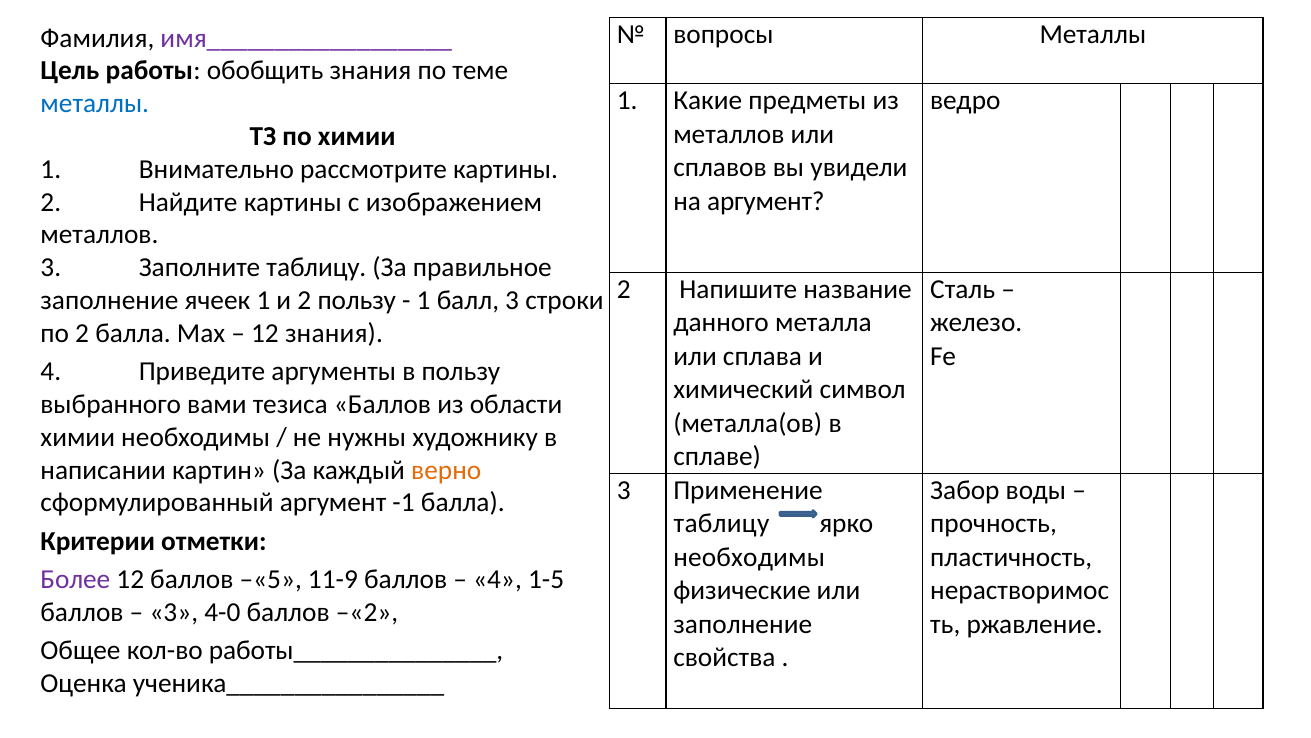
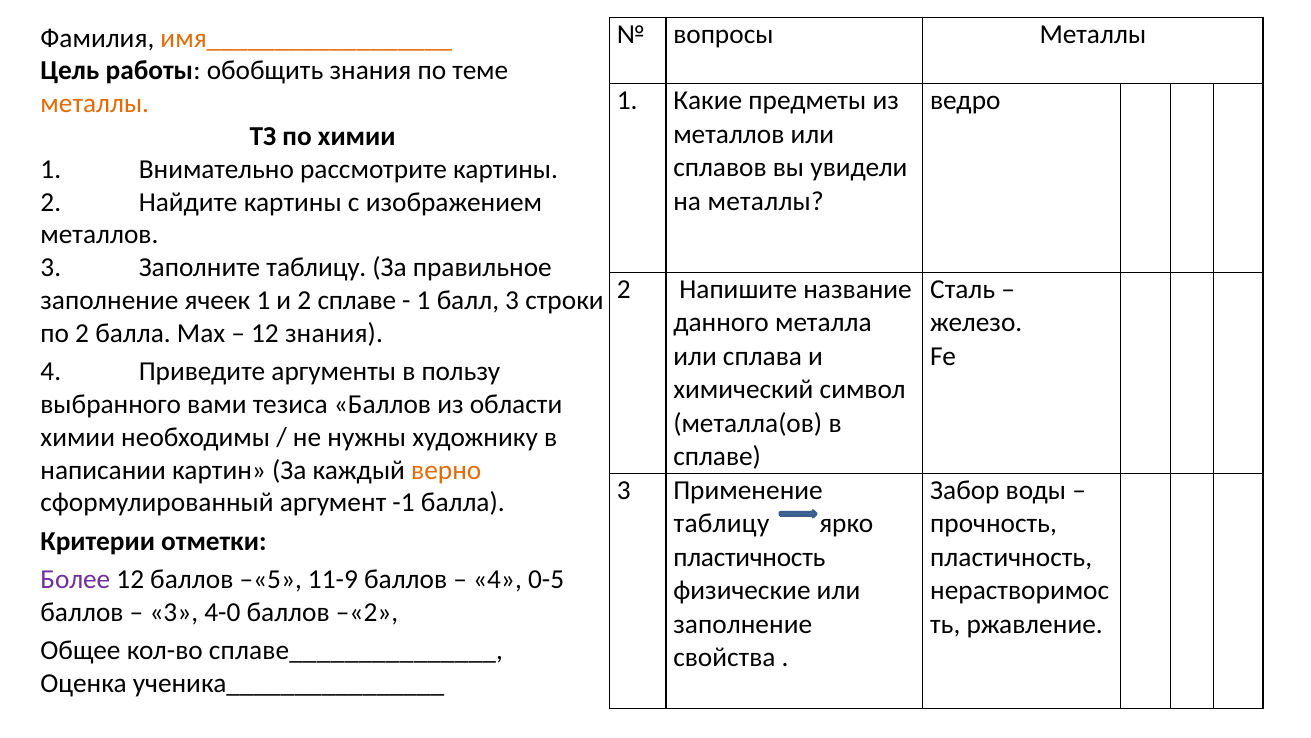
имя__________________ colour: purple -> orange (306, 38)
металлы colour: blue -> orange (95, 104)
на аргумент: аргумент -> металлы (766, 201)
2 пользу: пользу -> сплаве (357, 300)
необходимы: необходимы -> пластичность (749, 557)
1-5: 1-5 -> 0-5 (546, 579)
работы_______________: работы_______________ -> сплаве_______________ (356, 650)
